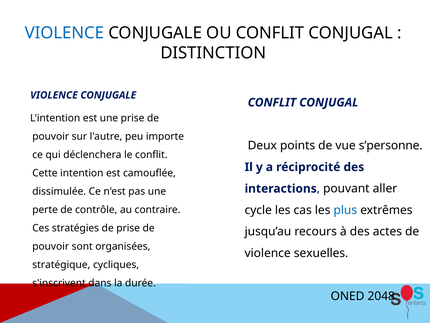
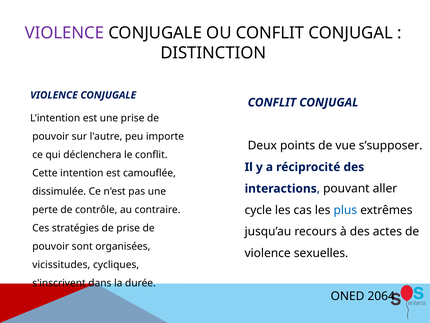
VIOLENCE colour: blue -> purple (64, 33)
s’personne: s’personne -> s’supposer (391, 145)
stratégique: stratégique -> vicissitudes (61, 264)
2048: 2048 -> 2064 (381, 296)
